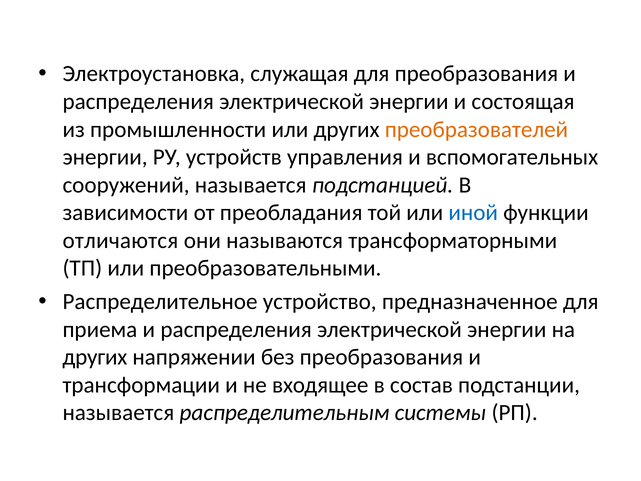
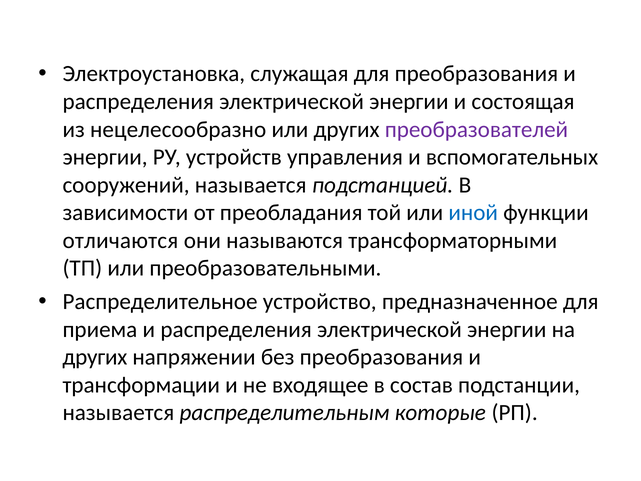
промышленности: промышленности -> нецелесообразно (178, 129)
преобразователей colour: orange -> purple (476, 129)
системы: системы -> которые (440, 413)
